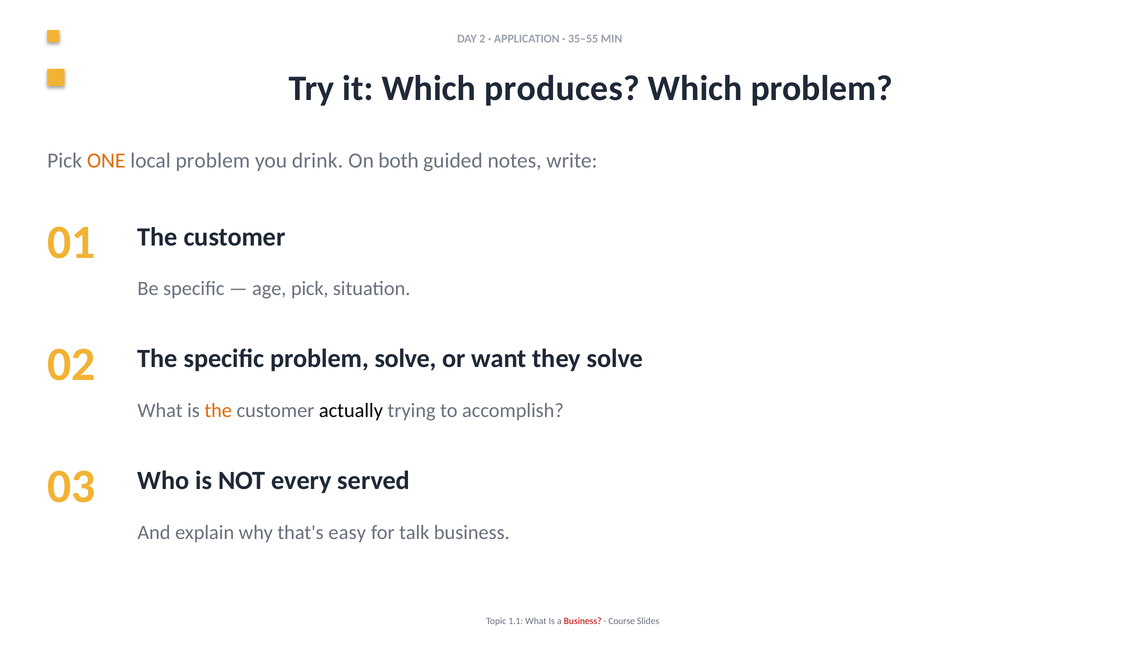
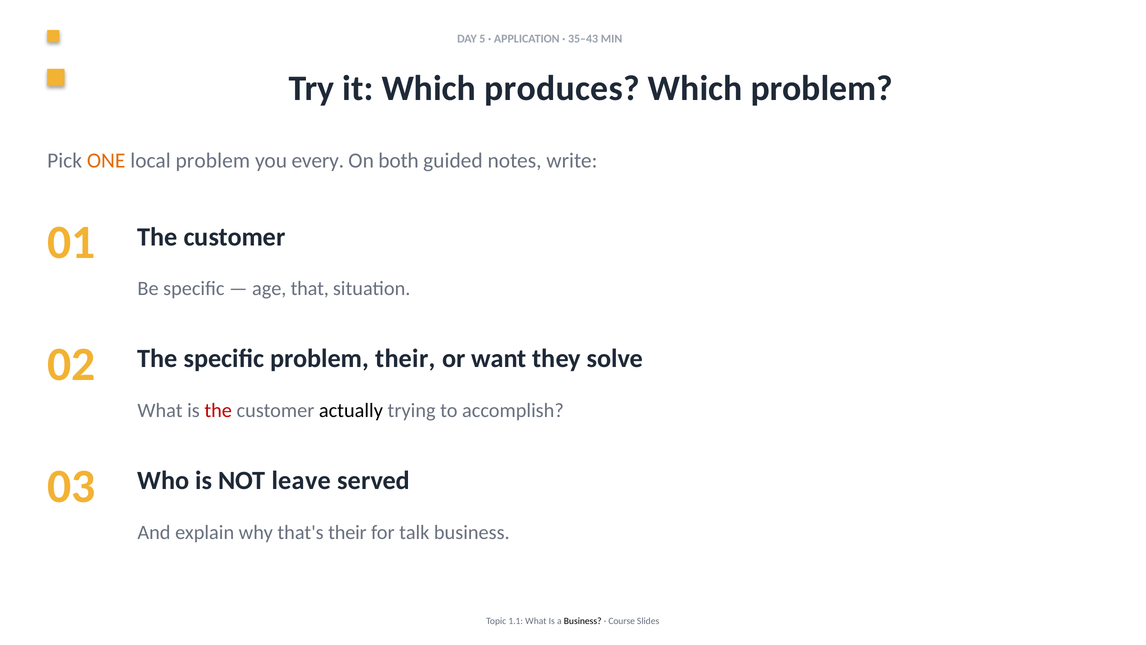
2: 2 -> 5 (482, 39)
35–55: 35–55 -> 35–43 (583, 39)
drink: drink -> every (318, 160)
age pick: pick -> that (310, 289)
problem solve: solve -> their (405, 359)
the colour: orange -> red (218, 410)
every: every -> leave (301, 480)
that's easy: easy -> their (347, 532)
Business colour: red -> black (583, 621)
